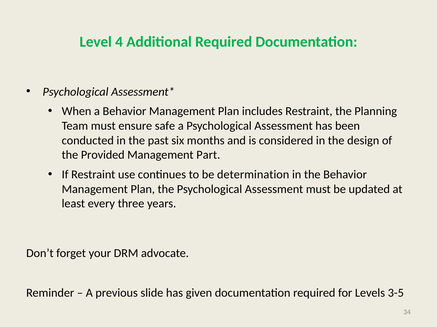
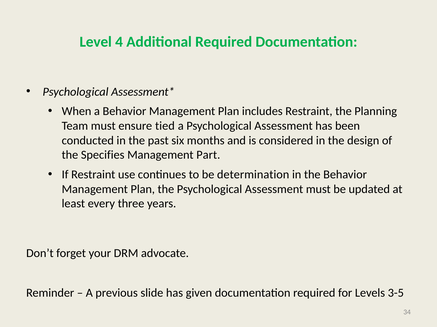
safe: safe -> tied (165, 126)
Provided: Provided -> Specifies (103, 155)
